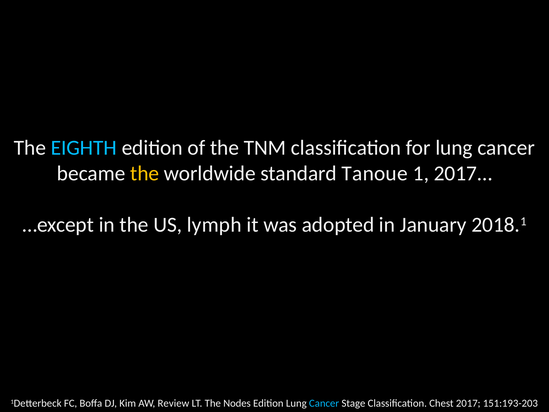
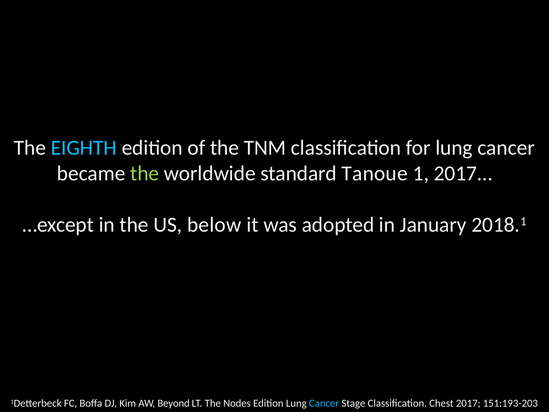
the colour: yellow -> light green (145, 173)
lymph: lymph -> below (214, 225)
Review: Review -> Beyond (174, 403)
